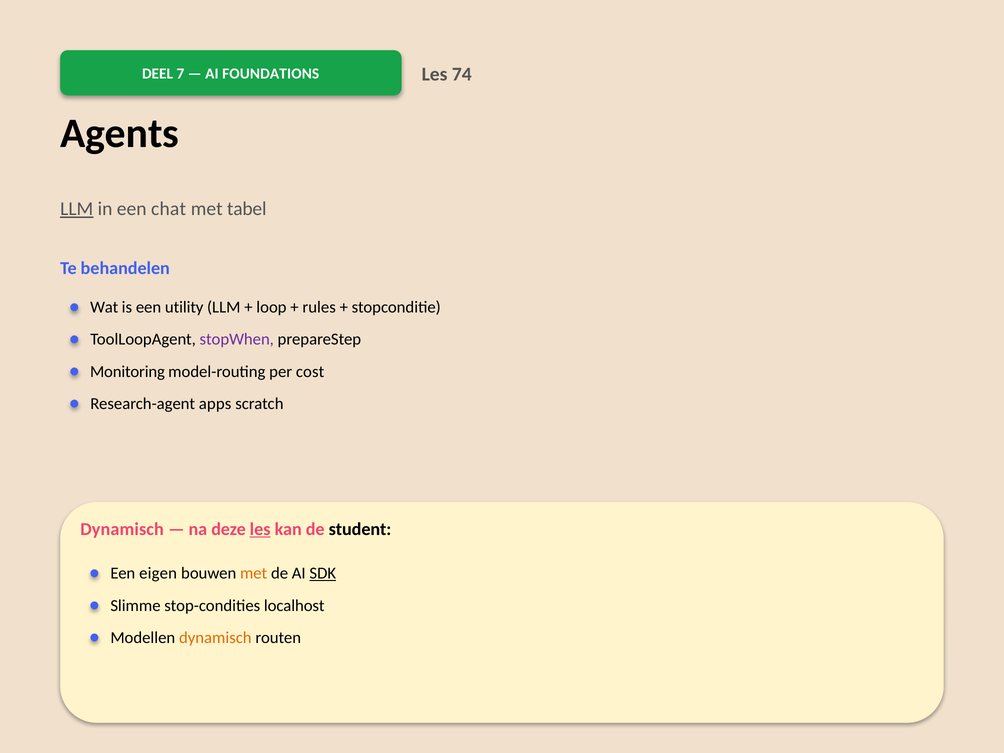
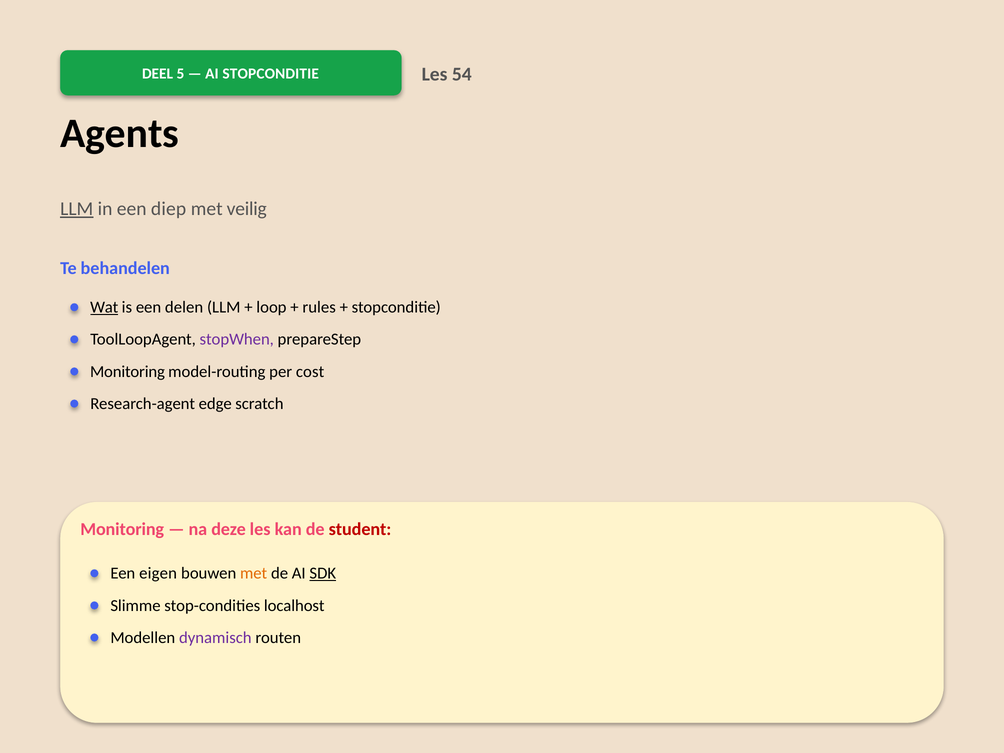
7: 7 -> 5 (180, 74)
AI FOUNDATIONS: FOUNDATIONS -> STOPCONDITIE (271, 74)
74: 74 -> 54 (462, 74)
chat: chat -> diep (169, 209)
tabel: tabel -> veilig (247, 209)
Wat underline: none -> present (104, 307)
utility: utility -> delen (184, 307)
apps: apps -> edge (215, 404)
Dynamisch: Dynamisch -> Monitoring (122, 529)
les underline: present -> none (260, 529)
student colour: black -> red (360, 529)
dynamisch colour: orange -> purple (215, 638)
